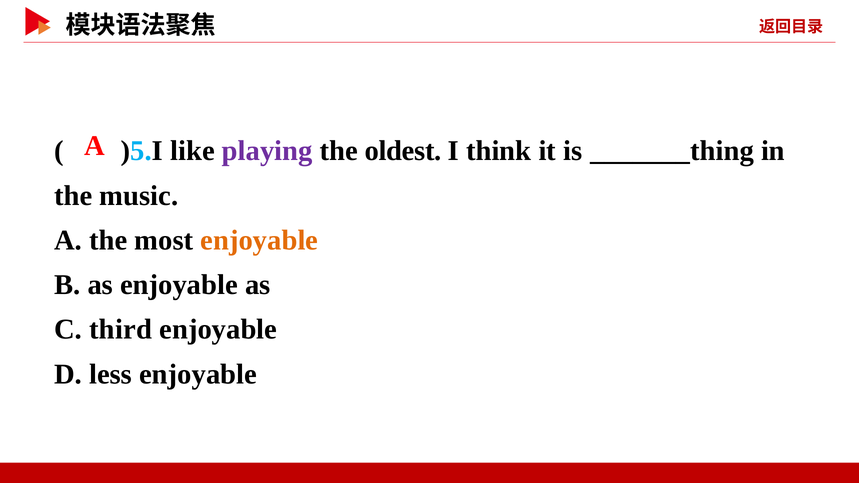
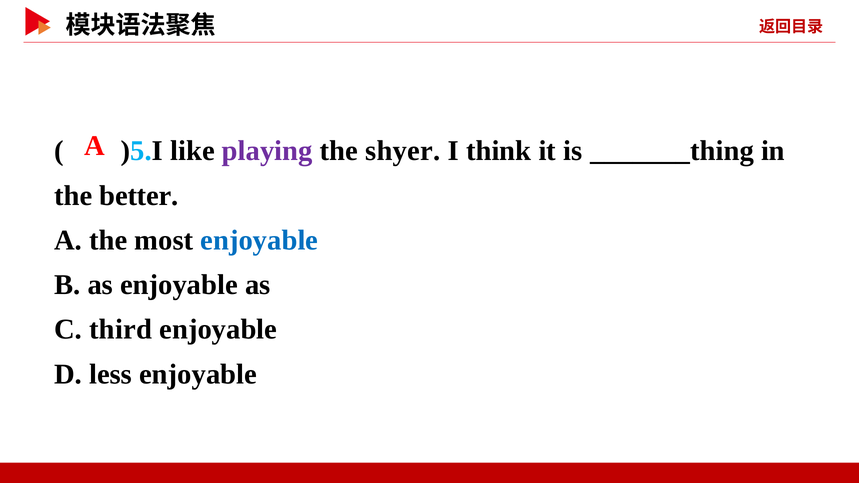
oldest: oldest -> shyer (403, 151)
music: music -> better (139, 196)
enjoyable colour: orange -> blue (259, 240)
